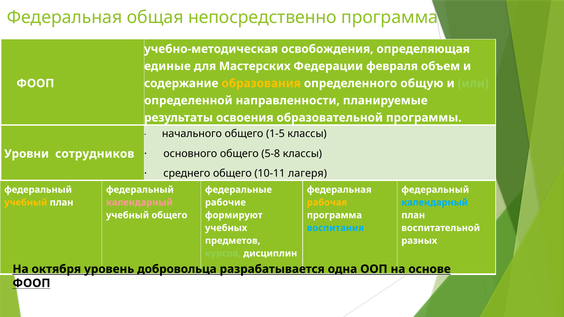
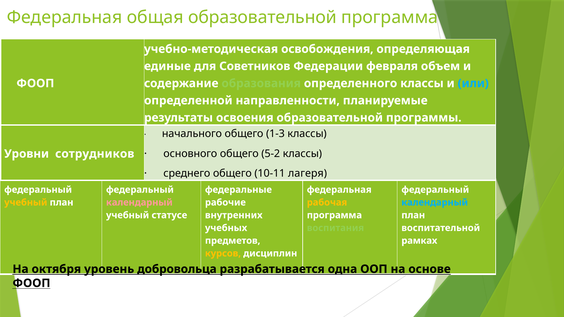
общая непосредственно: непосредственно -> образовательной (262, 18)
Мастерских: Мастерских -> Советников (255, 66)
образования colour: yellow -> light green (261, 83)
определенного общую: общую -> классы (422, 83)
или colour: light green -> light blue (473, 83)
1-5: 1-5 -> 1-3 (275, 134)
5-8: 5-8 -> 5-2 (271, 154)
учебный общего: общего -> статусе (169, 215)
формируют: формируют -> внутренних (234, 215)
воспитания colour: light blue -> light green (335, 228)
разных: разных -> рамках (419, 241)
курсов colour: light green -> yellow (223, 254)
